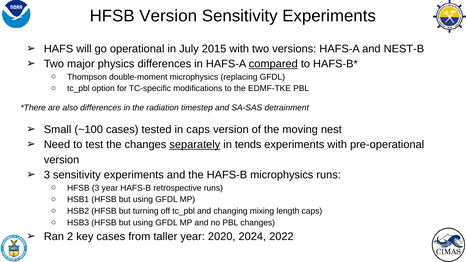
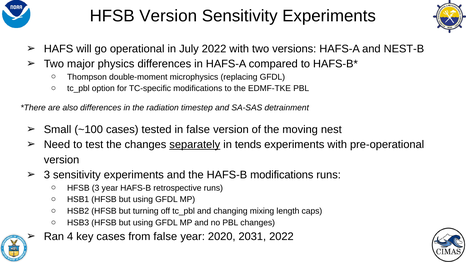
July 2015: 2015 -> 2022 (214, 49)
compared underline: present -> none (273, 64)
in caps: caps -> false (198, 130)
HAFS-B microphysics: microphysics -> modifications (282, 175)
2: 2 -> 4 (70, 237)
from taller: taller -> false (165, 237)
2024: 2024 -> 2031 (252, 237)
